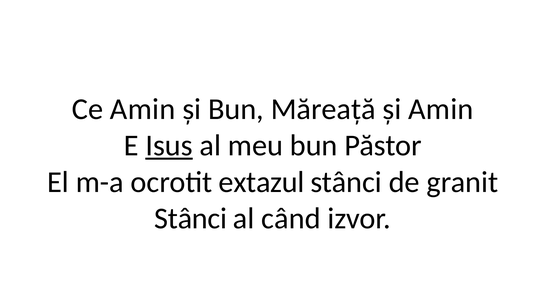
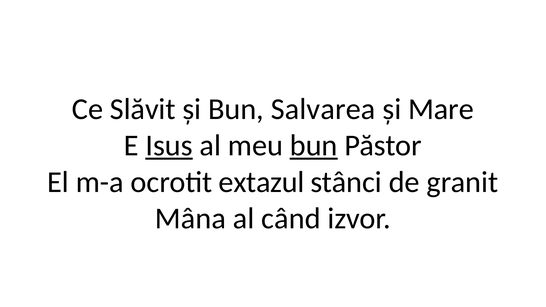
Ce Amin: Amin -> Slăvit (143, 109)
Măreață: Măreață -> Salvarea (323, 109)
și Amin: Amin -> Mare (441, 109)
bun underline: none -> present (314, 146)
Stânci: Stânci -> Mâna (190, 218)
